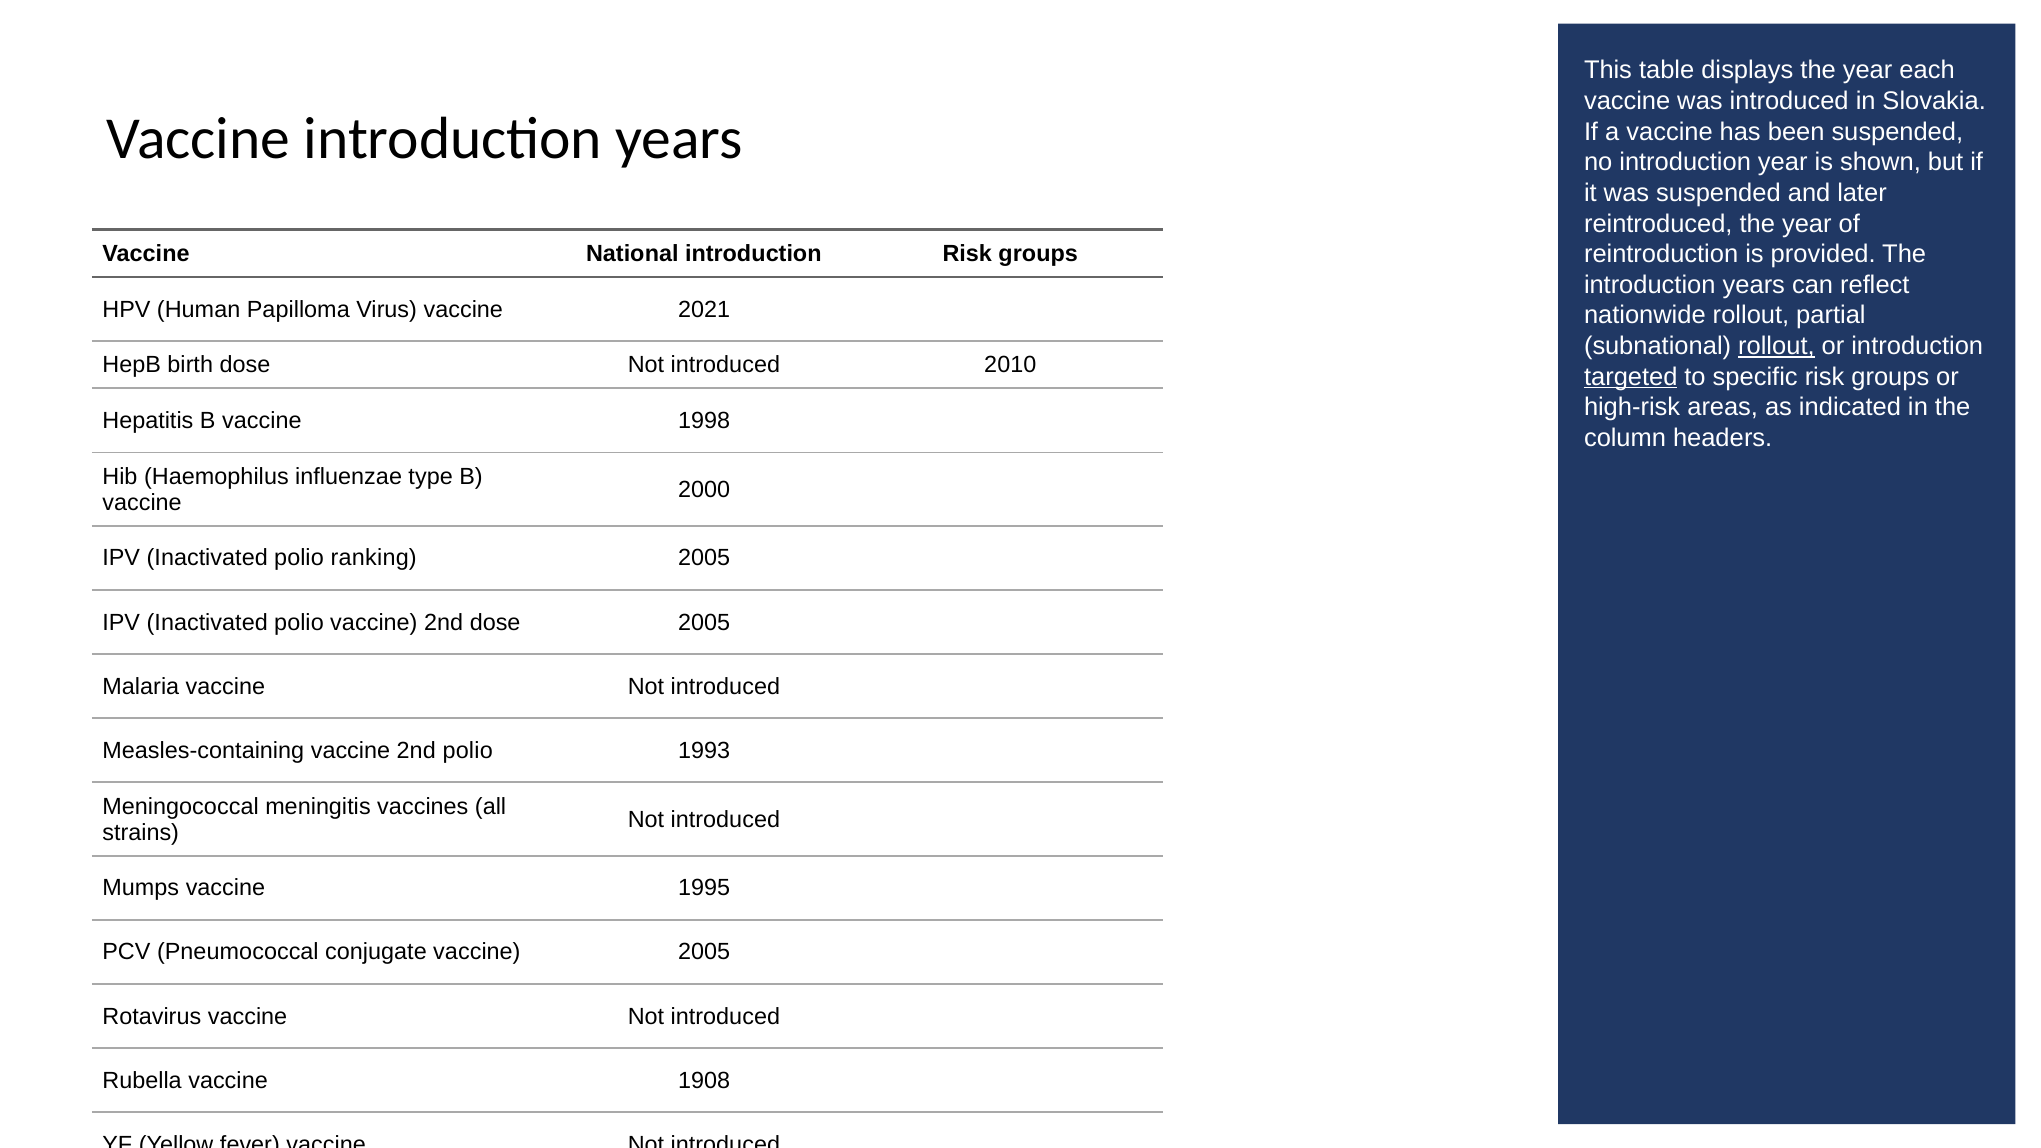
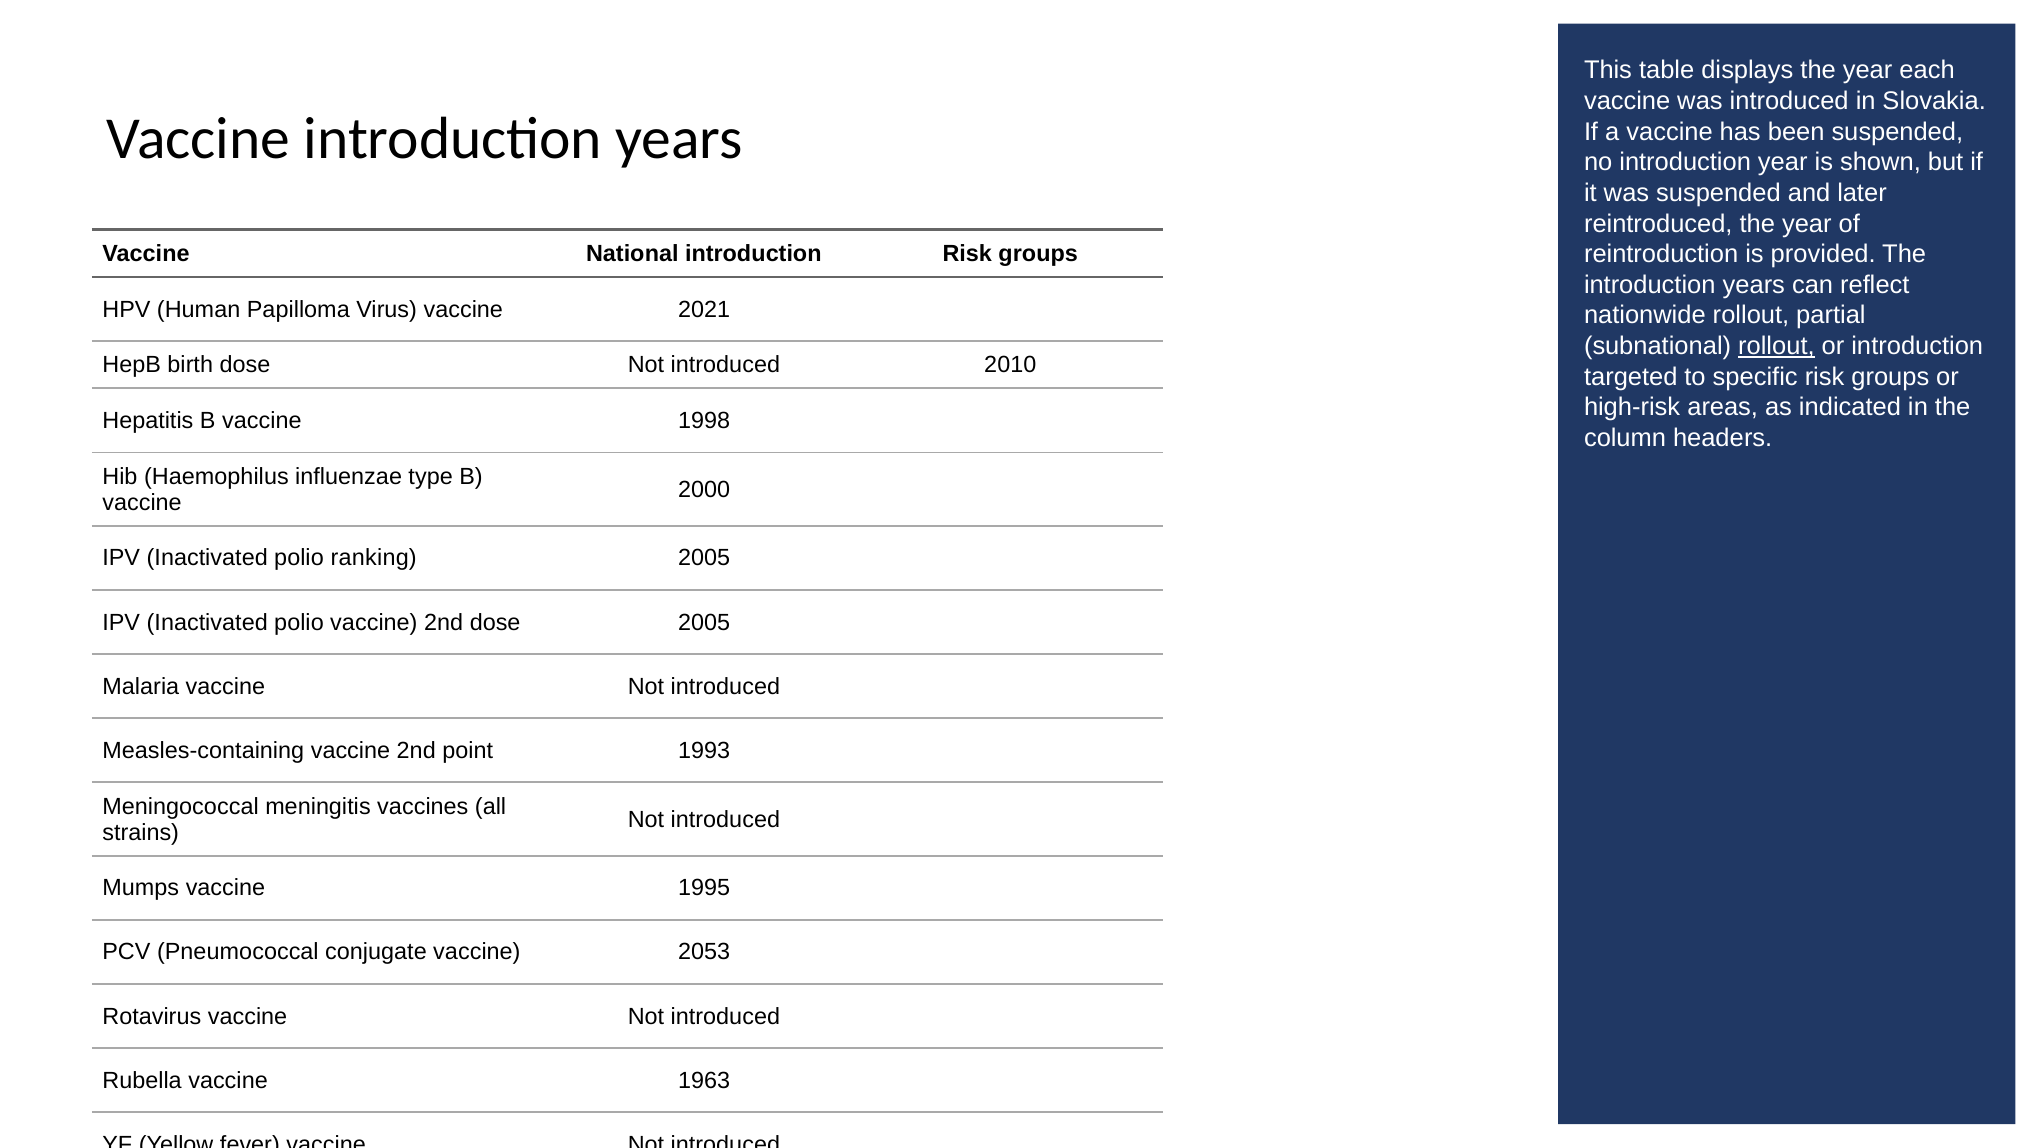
targeted underline: present -> none (1631, 377)
2nd polio: polio -> point (468, 751)
vaccine 2005: 2005 -> 2053 (704, 952)
1908: 1908 -> 1963 (704, 1080)
